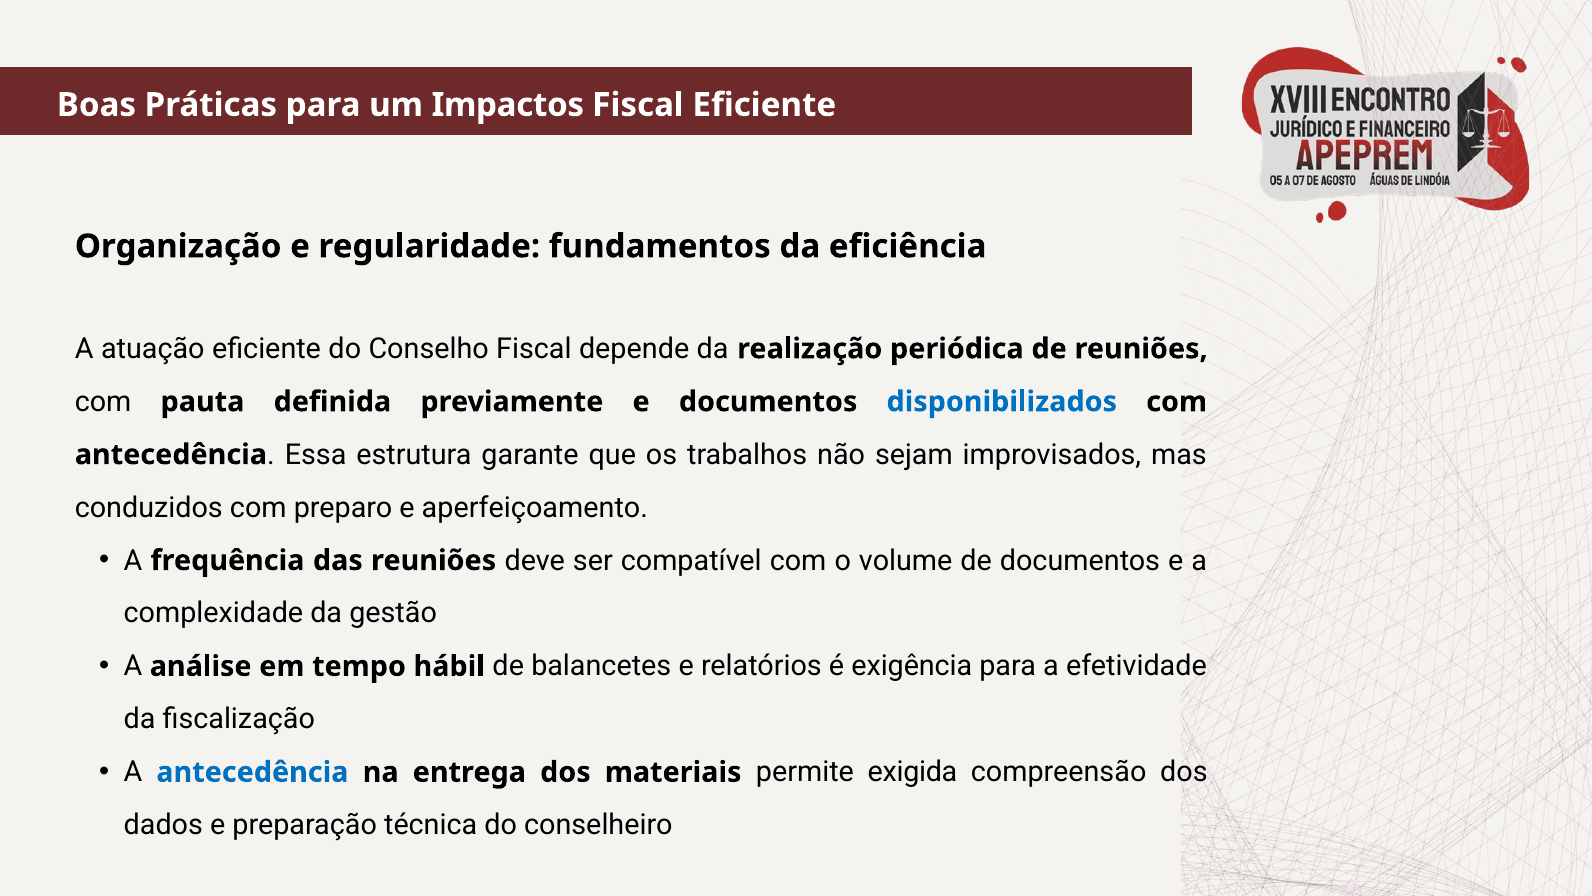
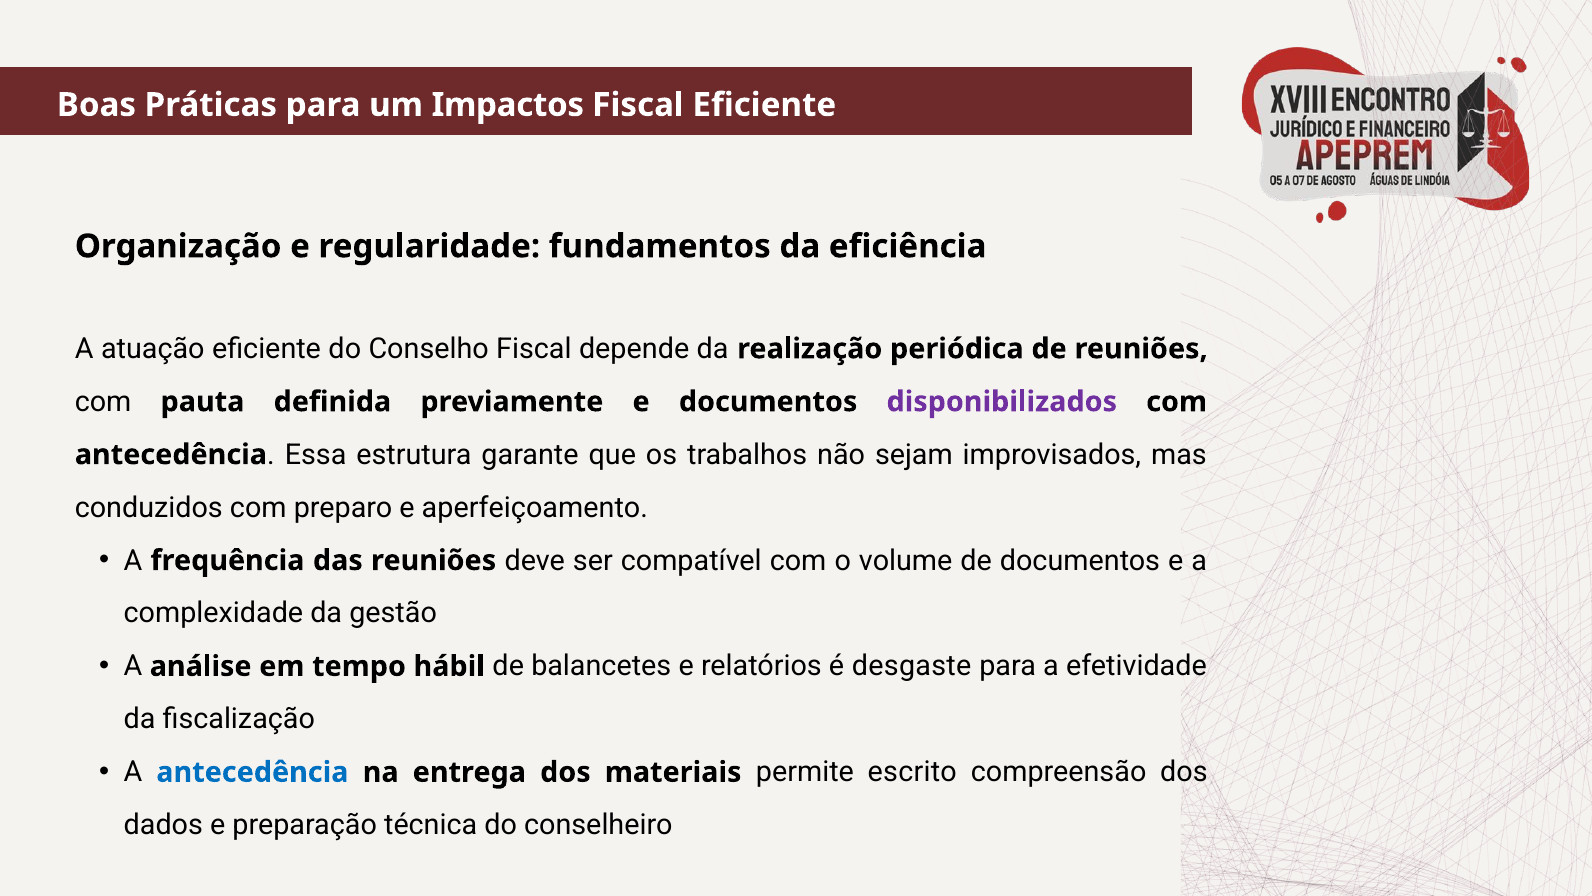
disponibilizados colour: blue -> purple (1002, 402)
exigência: exigência -> desgaste (912, 666)
exigida: exigida -> escrito (912, 772)
